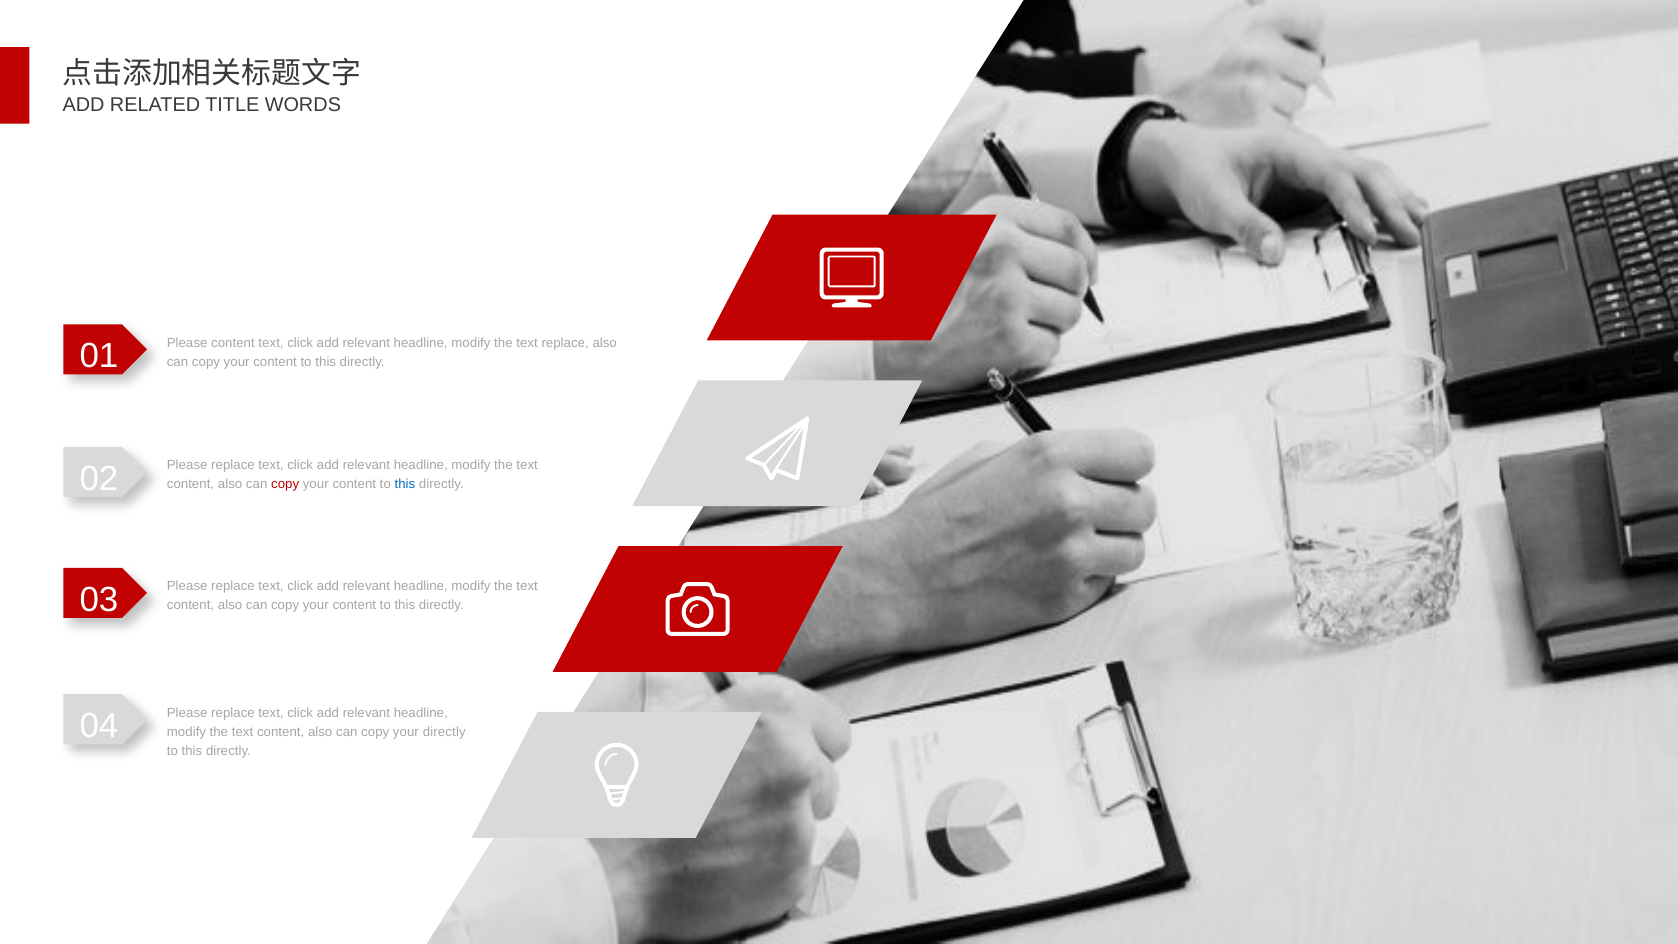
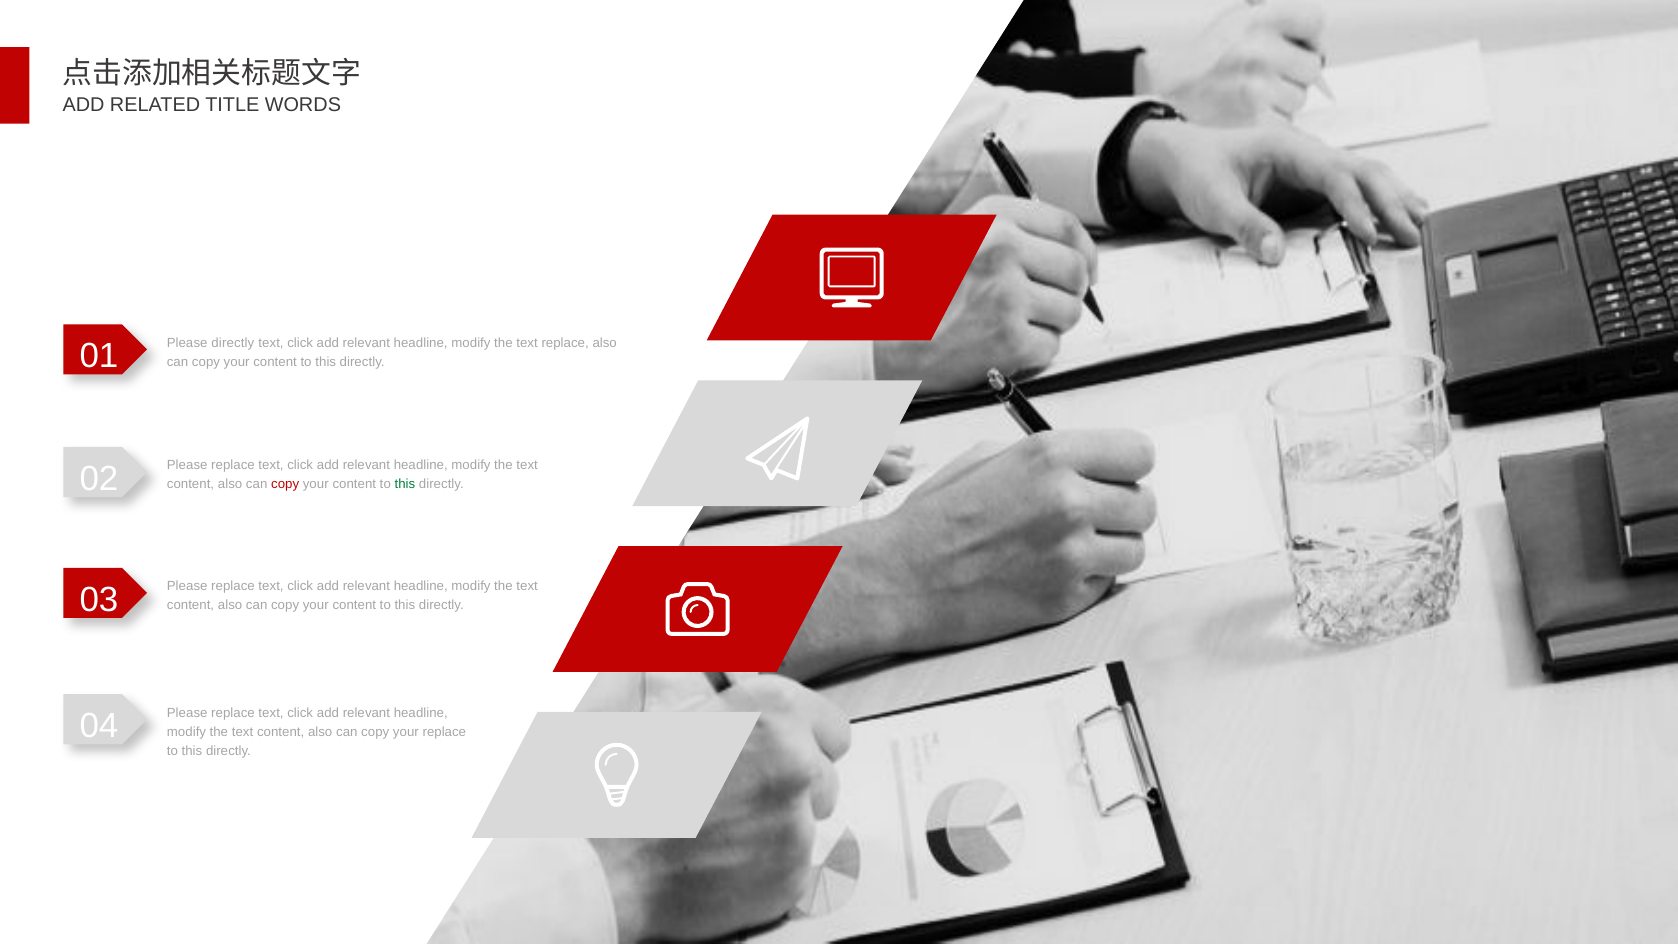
Please content: content -> directly (233, 343)
this colour: blue -> green (405, 485)
your directly: directly -> replace (444, 732)
